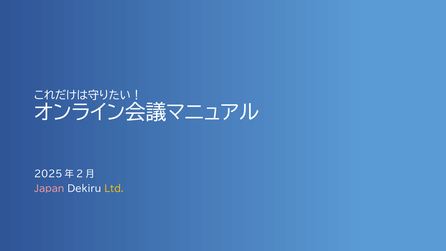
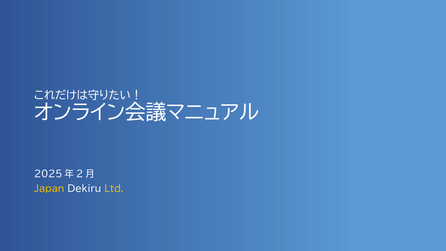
Japan colour: pink -> yellow (49, 189)
